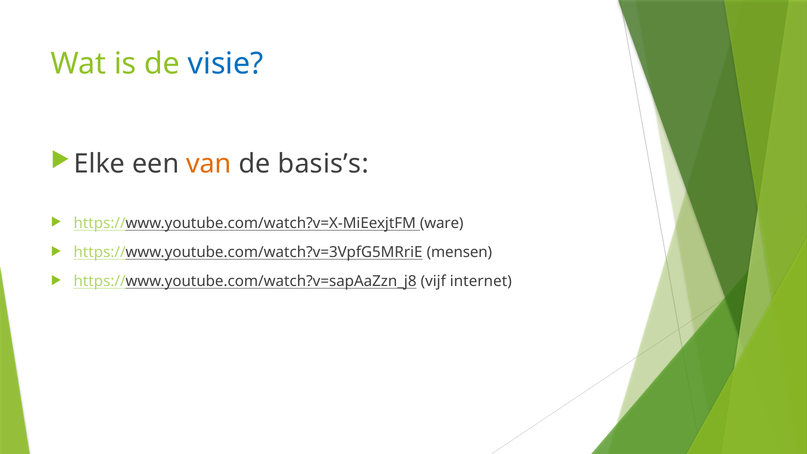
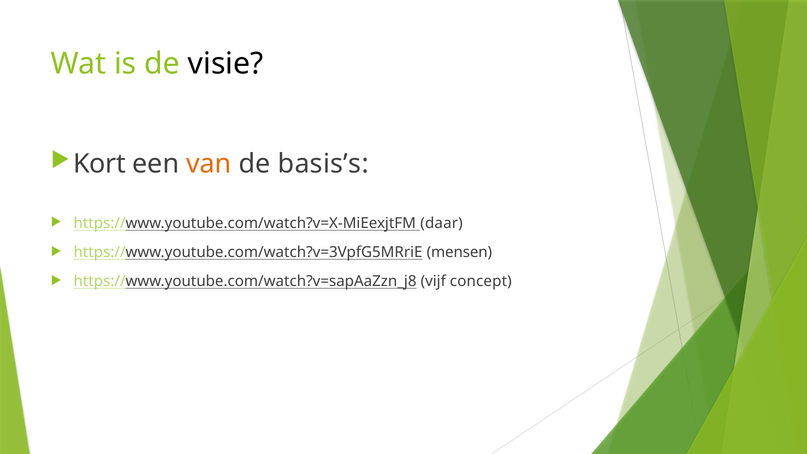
visie colour: blue -> black (226, 64)
Elke: Elke -> Kort (100, 164)
ware: ware -> daar (442, 223)
internet: internet -> concept (481, 281)
